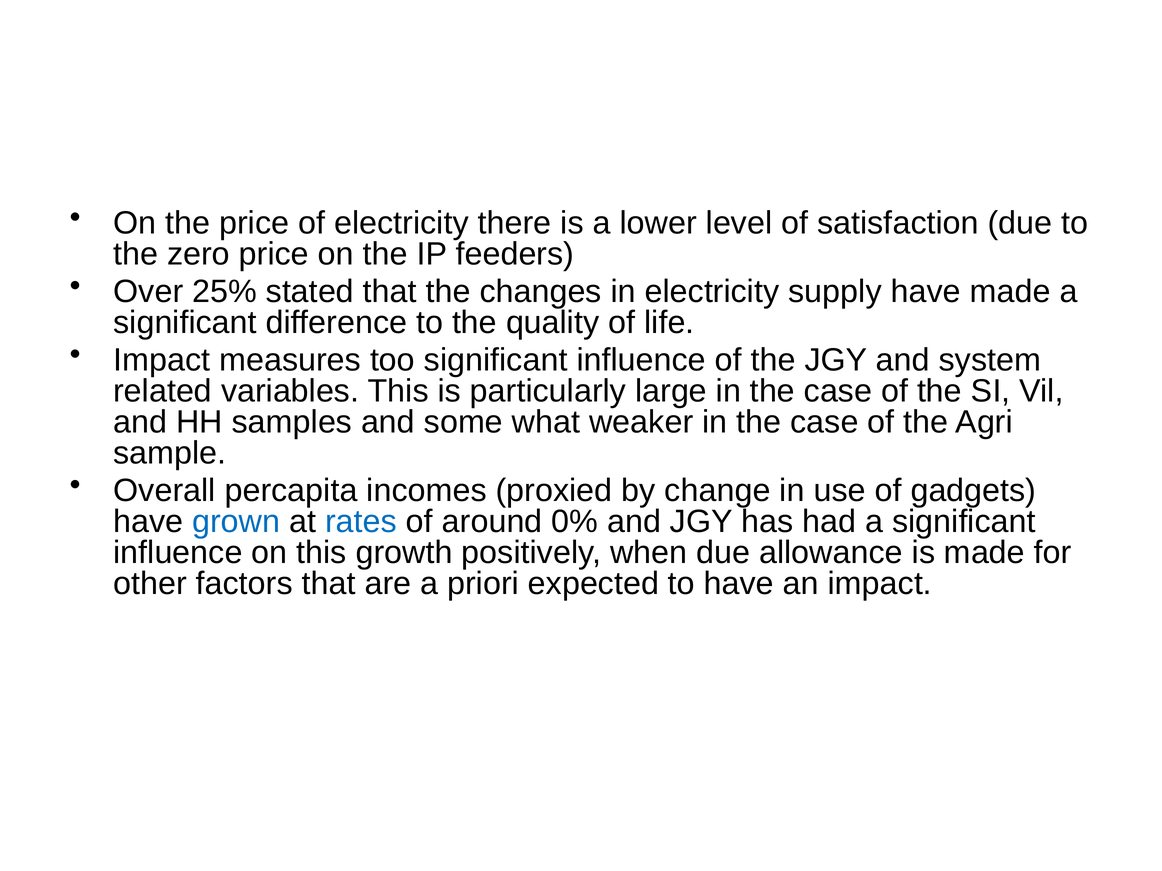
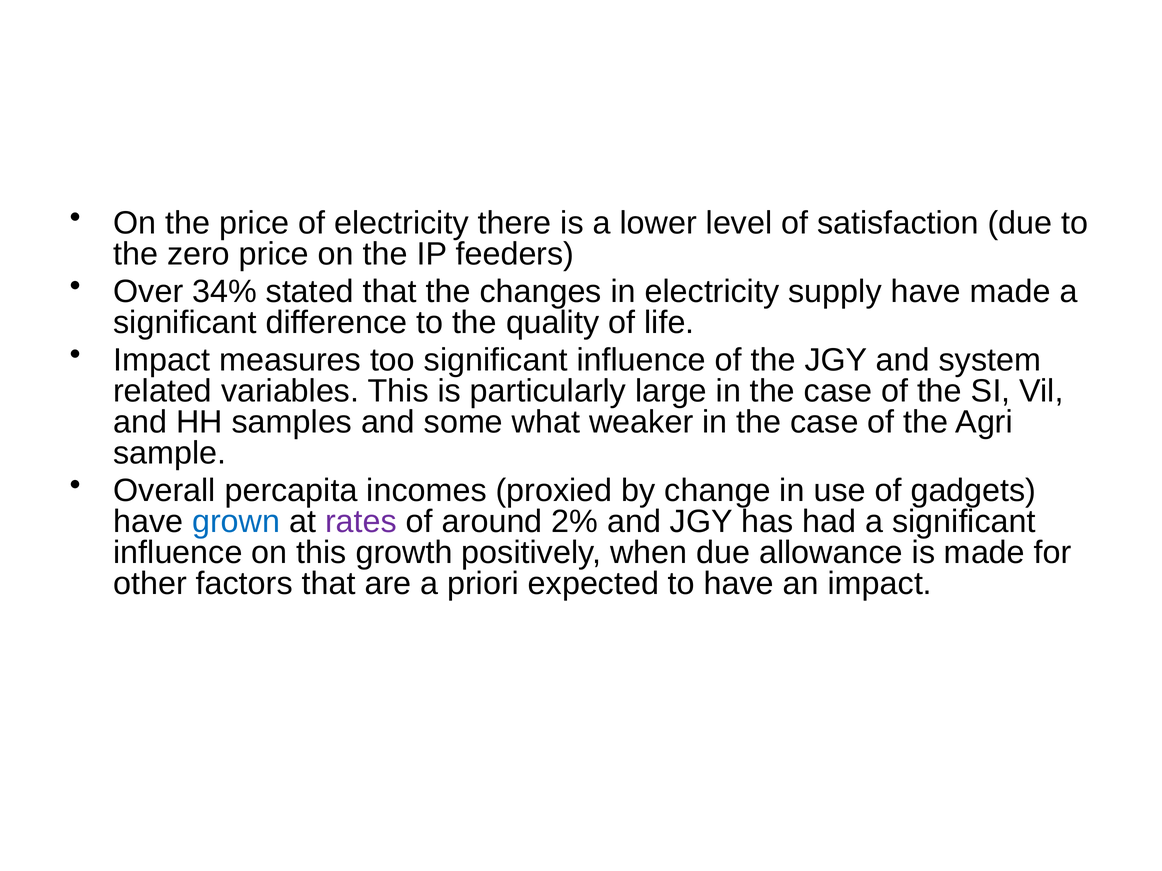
25%: 25% -> 34% (225, 292)
rates colour: blue -> purple (361, 522)
0%: 0% -> 2% (575, 522)
